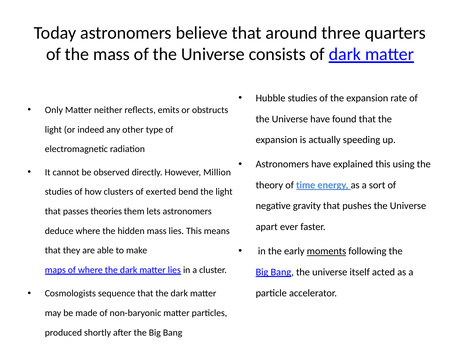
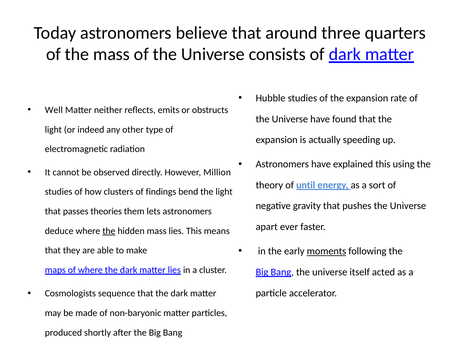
Only: Only -> Well (54, 110)
time: time -> until (306, 185)
exerted: exerted -> findings (161, 192)
the underline: none -> present (109, 231)
